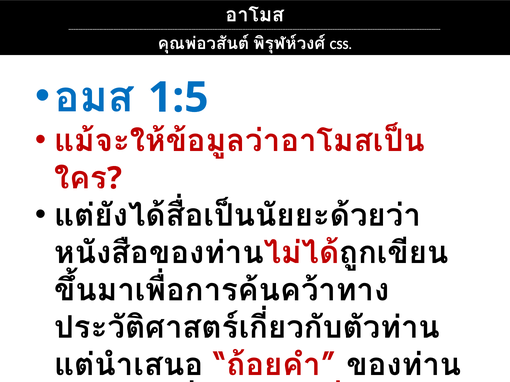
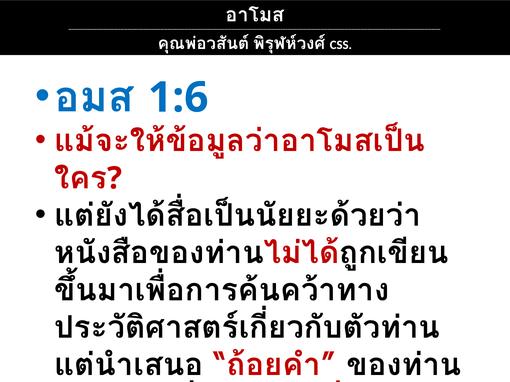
1:5: 1:5 -> 1:6 (178, 98)
